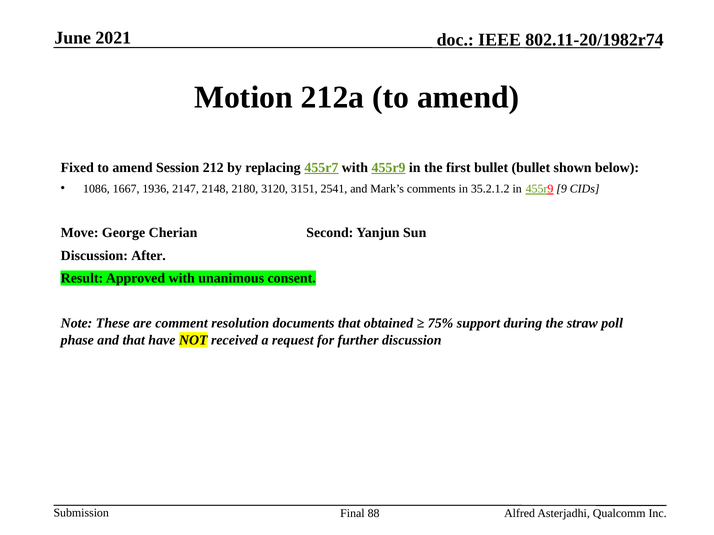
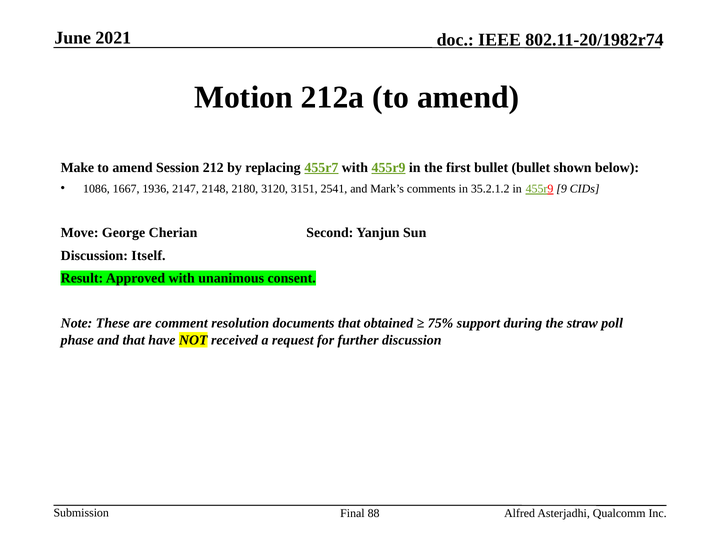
Fixed: Fixed -> Make (77, 168)
After: After -> Itself (148, 256)
